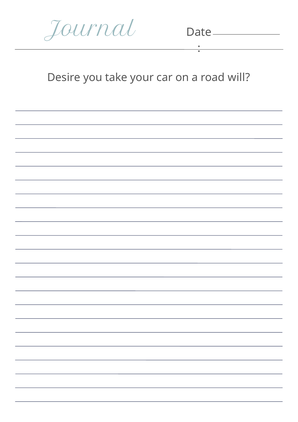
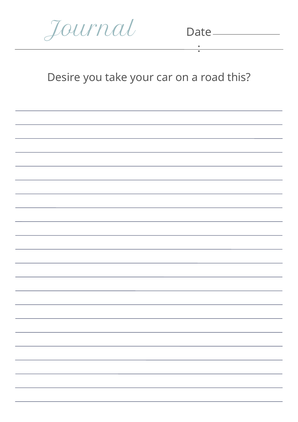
will: will -> this (239, 77)
